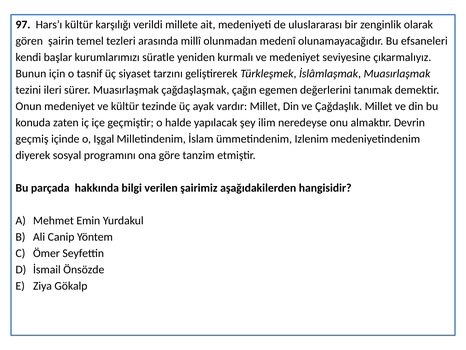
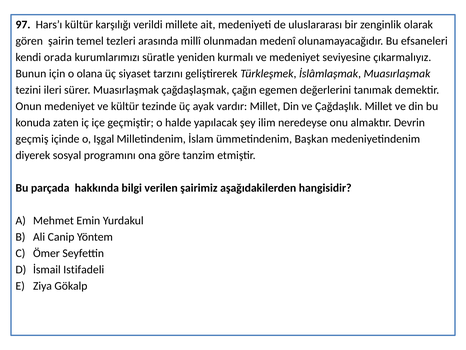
başlar: başlar -> orada (58, 57)
tasnif: tasnif -> olana (90, 74)
Izlenim: Izlenim -> Başkan (311, 139)
Önsözde: Önsözde -> Istifadeli (84, 269)
